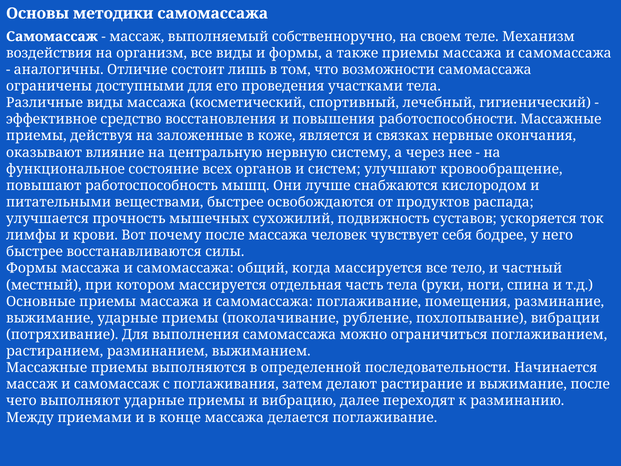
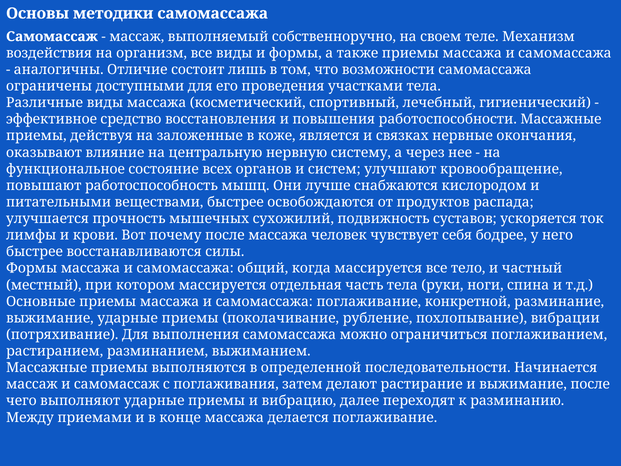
помещения: помещения -> конкретной (468, 301)
